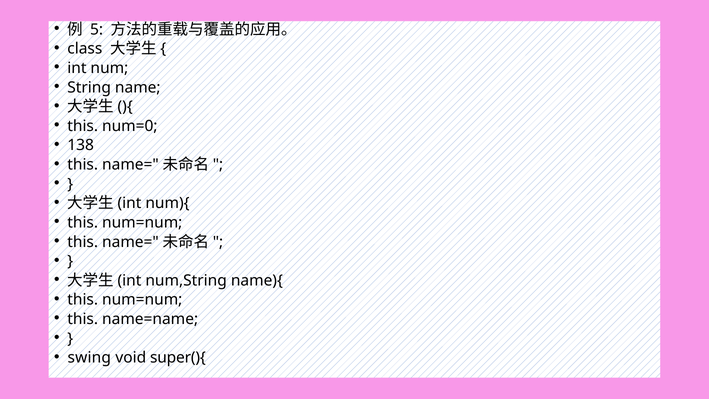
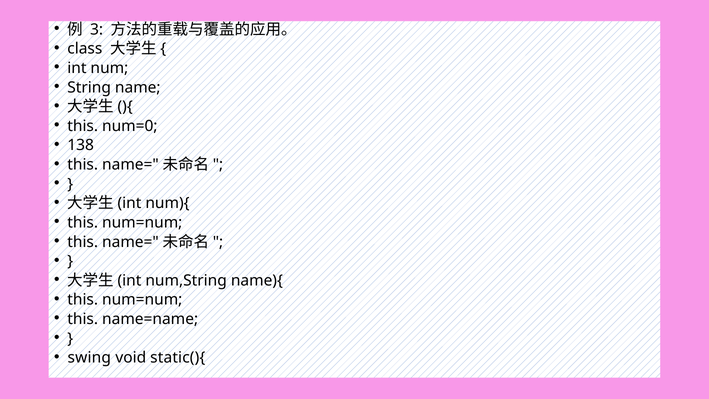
5: 5 -> 3 (97, 29)
super(){: super(){ -> static(){ (178, 358)
